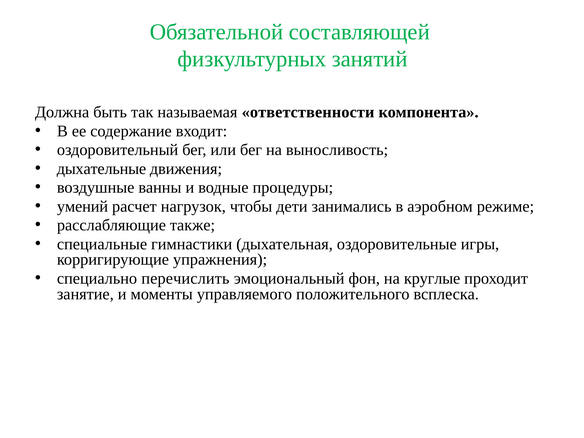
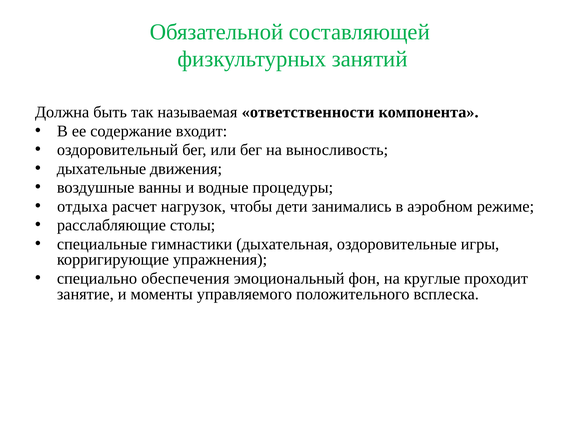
умений: умений -> отдыха (82, 206)
также: также -> столы (193, 225)
перечислить: перечислить -> обеспечения (185, 278)
